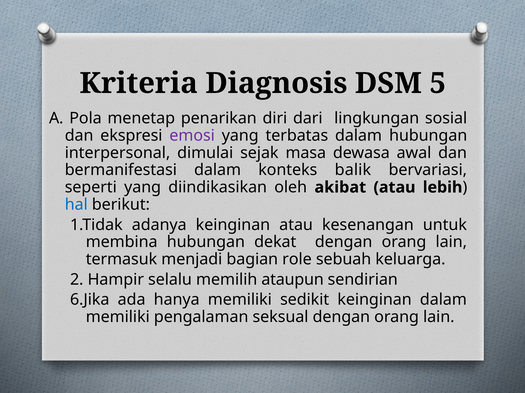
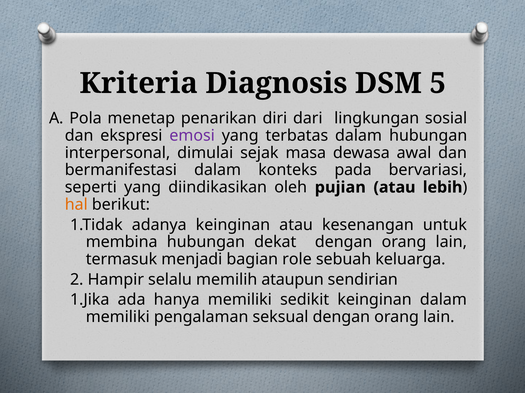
balik: balik -> pada (353, 170)
akibat: akibat -> pujian (340, 188)
hal colour: blue -> orange (76, 205)
6.Jika: 6.Jika -> 1.Jika (90, 300)
